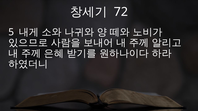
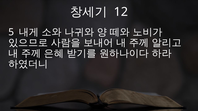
72: 72 -> 12 (121, 12)
